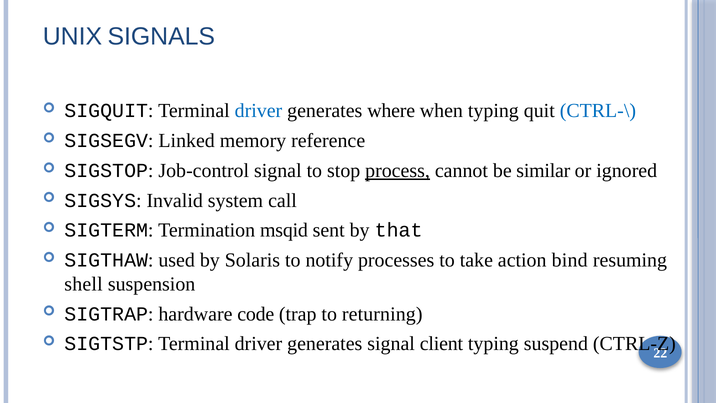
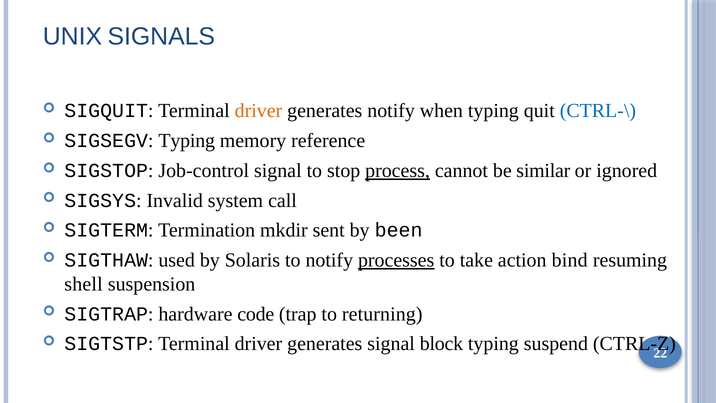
driver colour: blue -> orange (258, 111)
generates where: where -> notify (391, 111)
SIGSEGV Linked: Linked -> Typing (187, 141)
msqid: msqid -> mkdir (284, 230)
that: that -> been (399, 230)
processes underline: none -> present (396, 260)
client: client -> block (441, 344)
